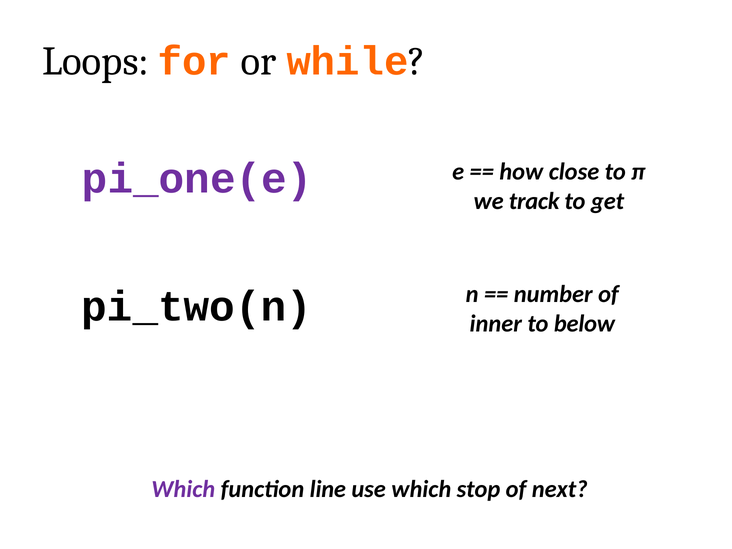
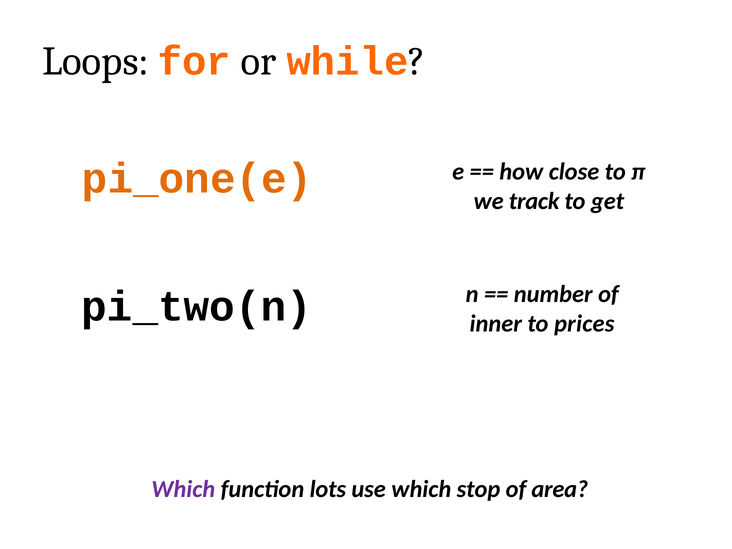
pi_one(e colour: purple -> orange (197, 179)
below: below -> prices (584, 323)
line: line -> lots (328, 489)
next: next -> area (560, 489)
